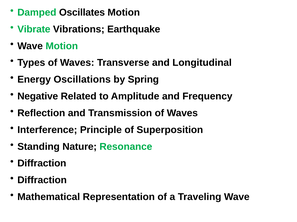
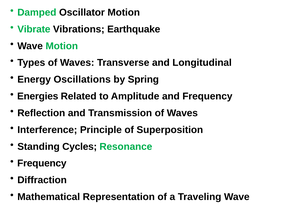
Oscillates: Oscillates -> Oscillator (82, 12)
Negative: Negative -> Energies (38, 97)
Nature: Nature -> Cycles (80, 147)
Diffraction: Diffraction -> Frequency (42, 164)
